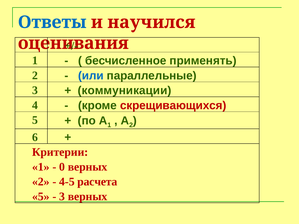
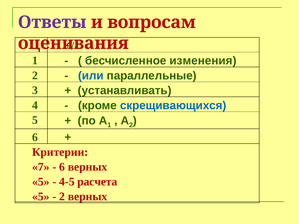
Ответы colour: blue -> purple (52, 22)
научился: научился -> вопросам (152, 22)
применять: применять -> изменения (203, 61)
коммуникации: коммуникации -> устанавливать (125, 91)
скрещивающихся colour: red -> blue (173, 106)
1: 1 -> 7 (41, 167)
0: 0 -> 6 (62, 167)
2: 2 -> 5 (41, 182)
3: 3 -> 2 (62, 197)
